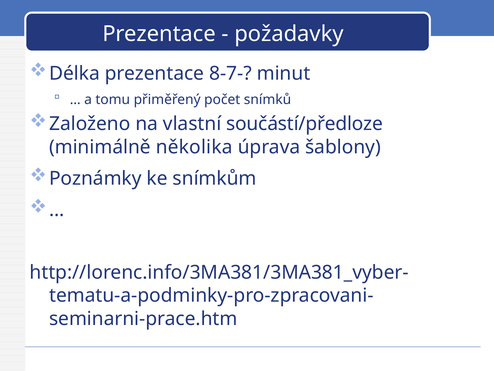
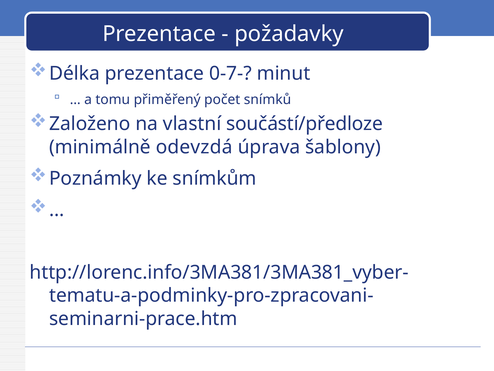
8-7-: 8-7- -> 0-7- (230, 73)
několika: několika -> odevzdá (194, 147)
